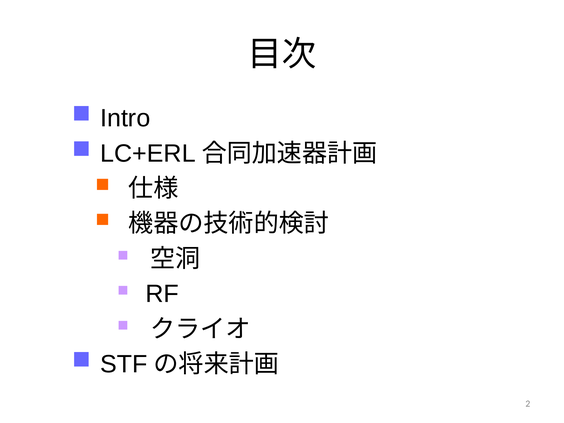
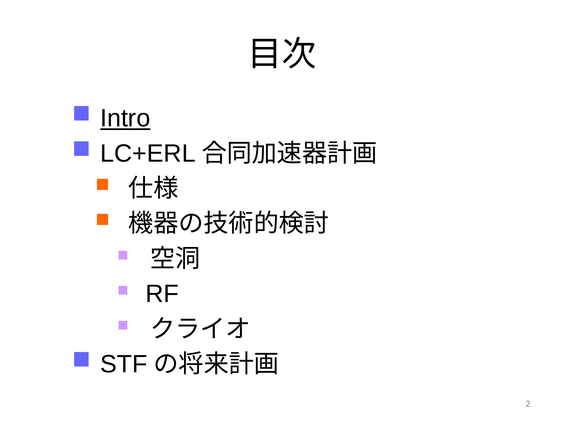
Intro underline: none -> present (125, 118)
